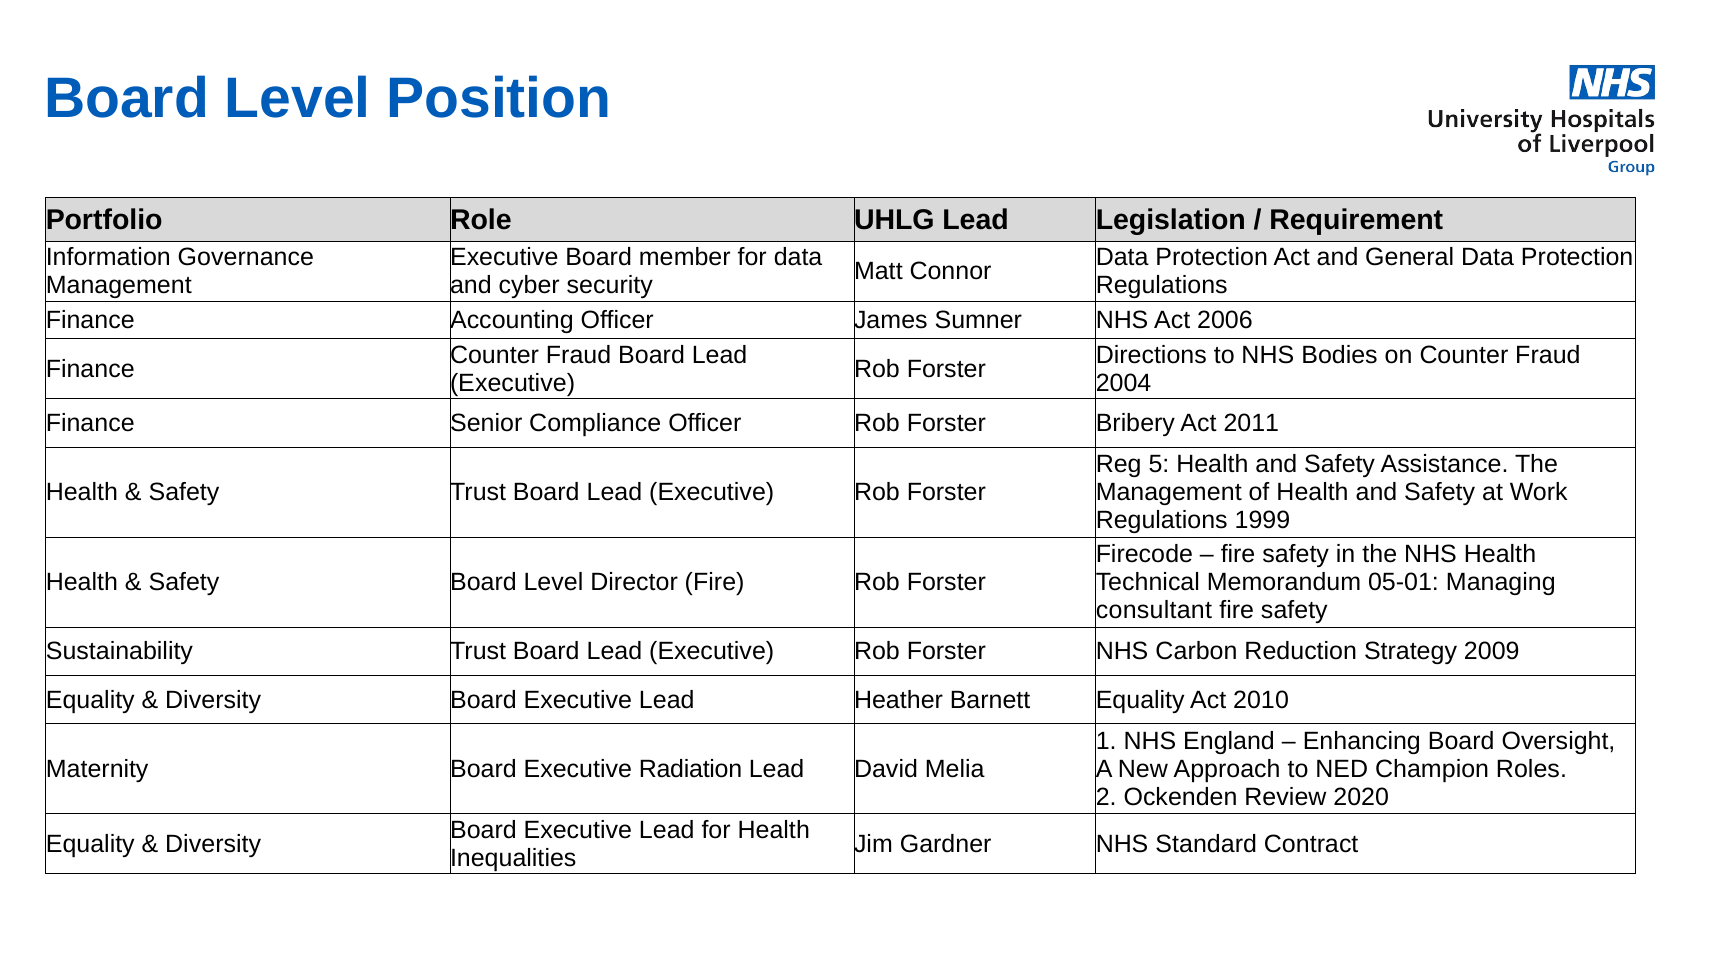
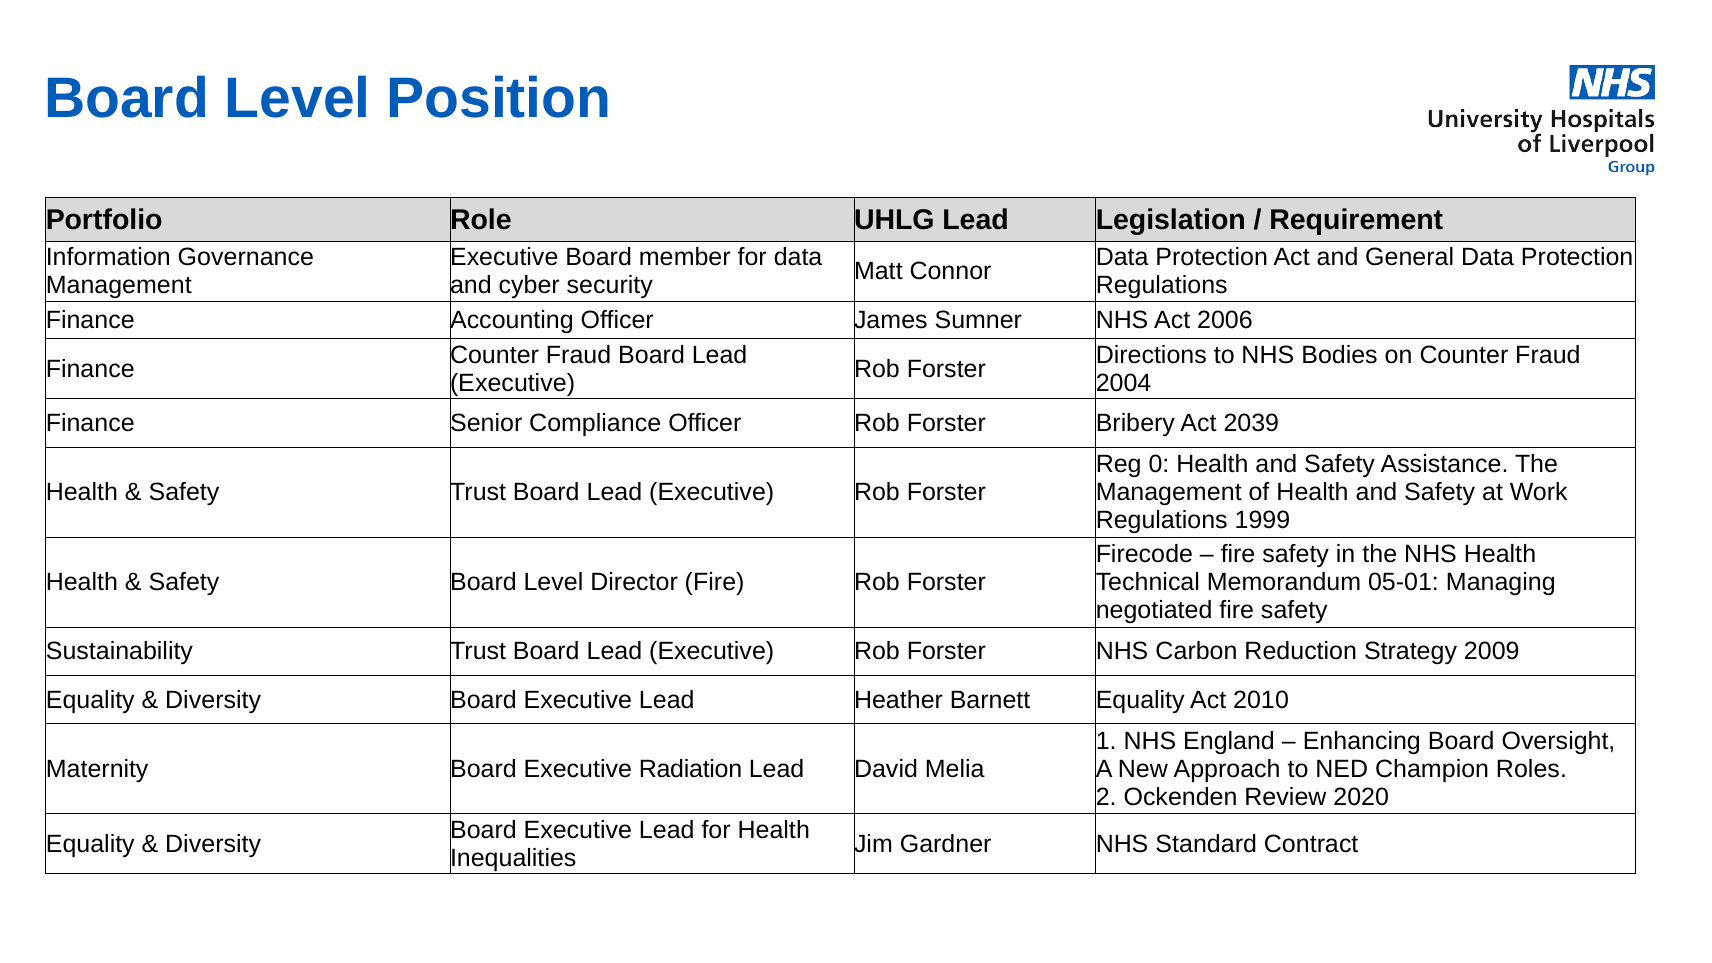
2011: 2011 -> 2039 (1251, 423)
5: 5 -> 0 (1159, 464)
consultant: consultant -> negotiated (1154, 610)
